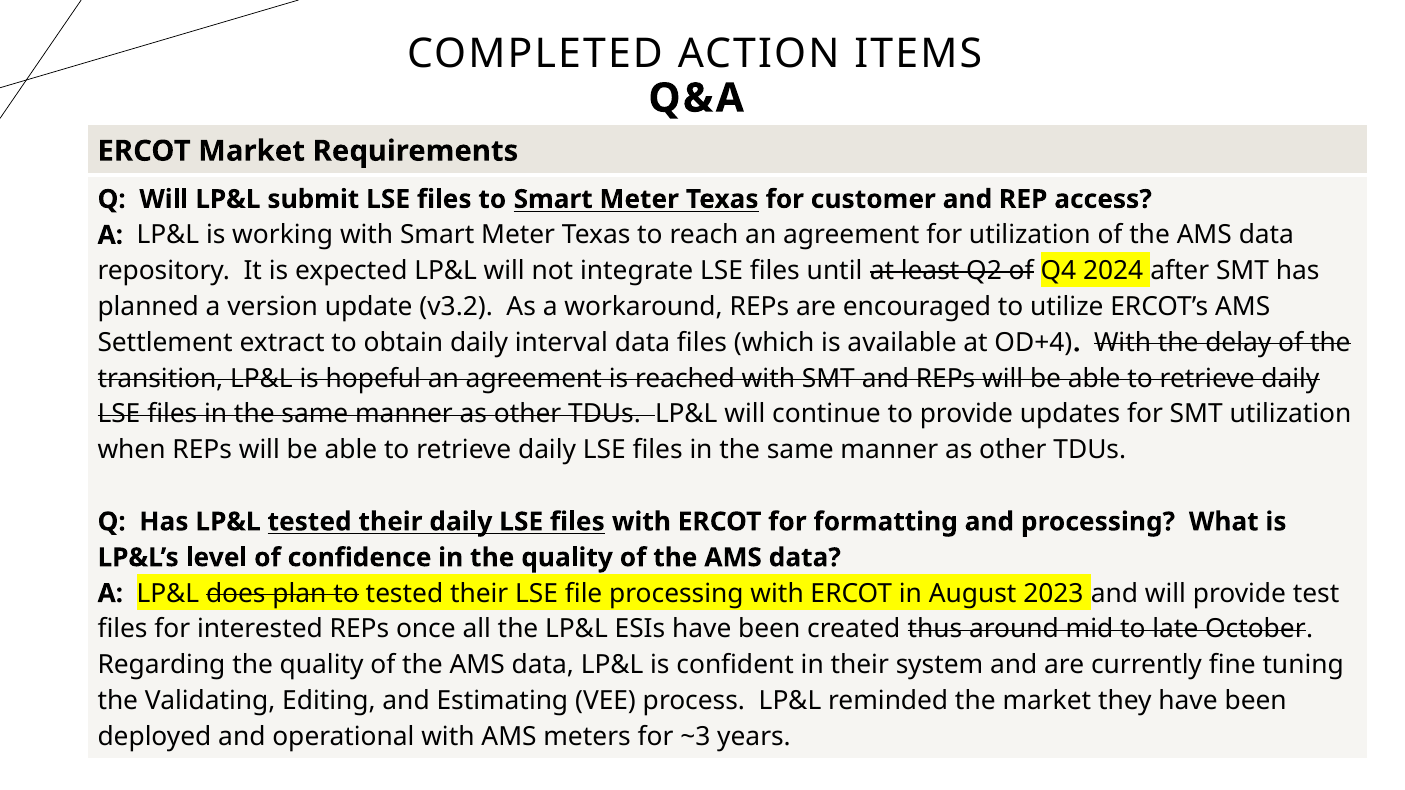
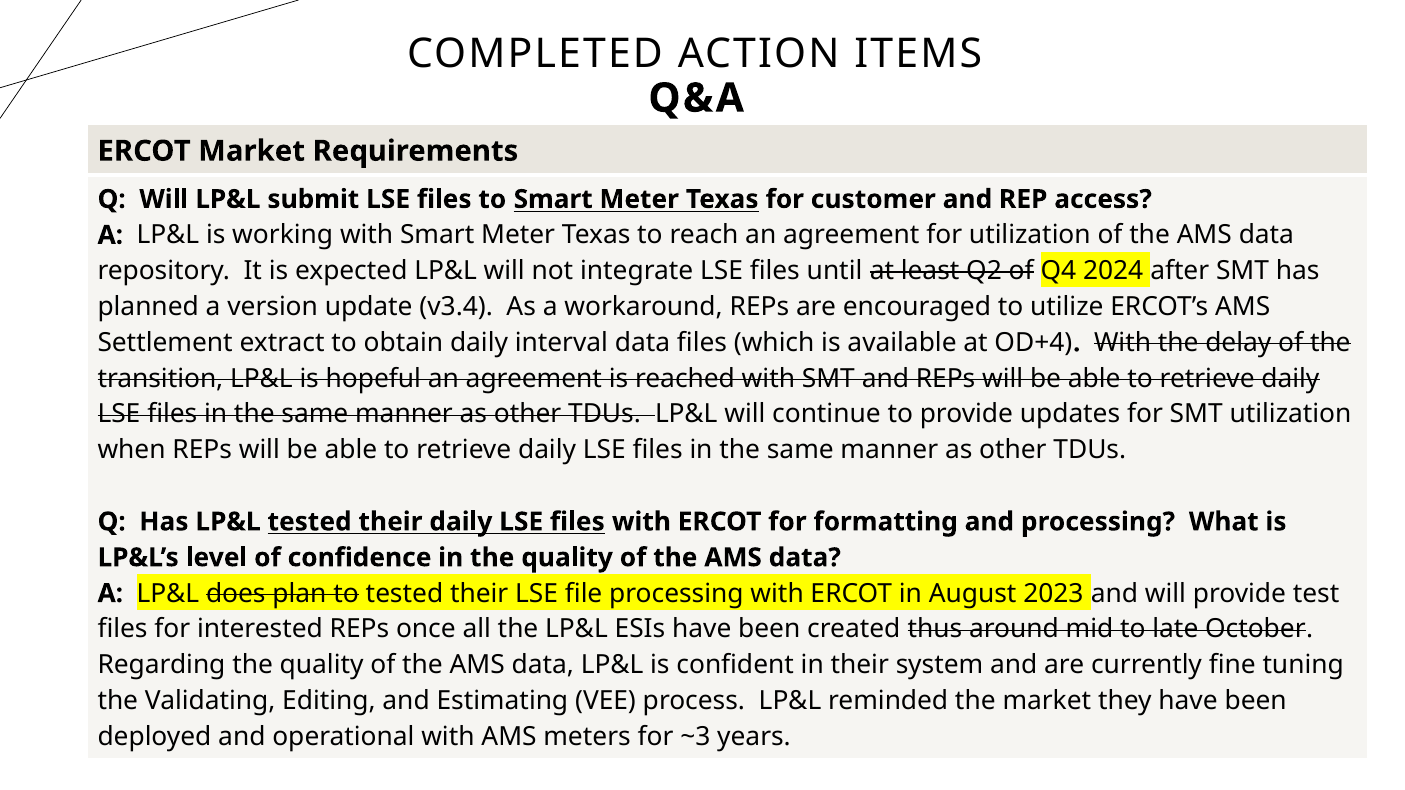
v3.2: v3.2 -> v3.4 (456, 307)
